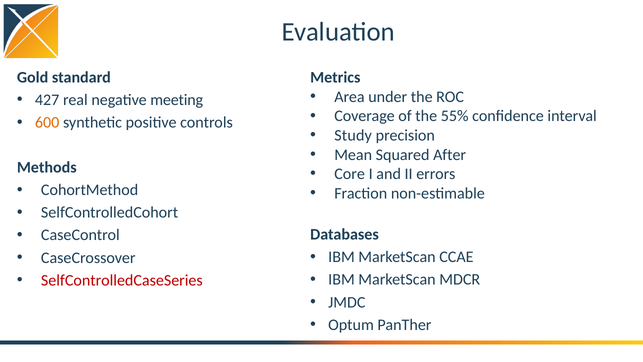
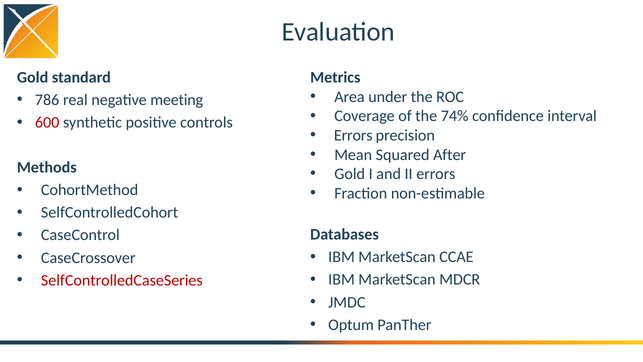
427: 427 -> 786 (47, 100)
55%: 55% -> 74% (455, 116)
600 colour: orange -> red (47, 122)
Study: Study -> Errors (353, 135)
Core: Core -> Gold (350, 174)
